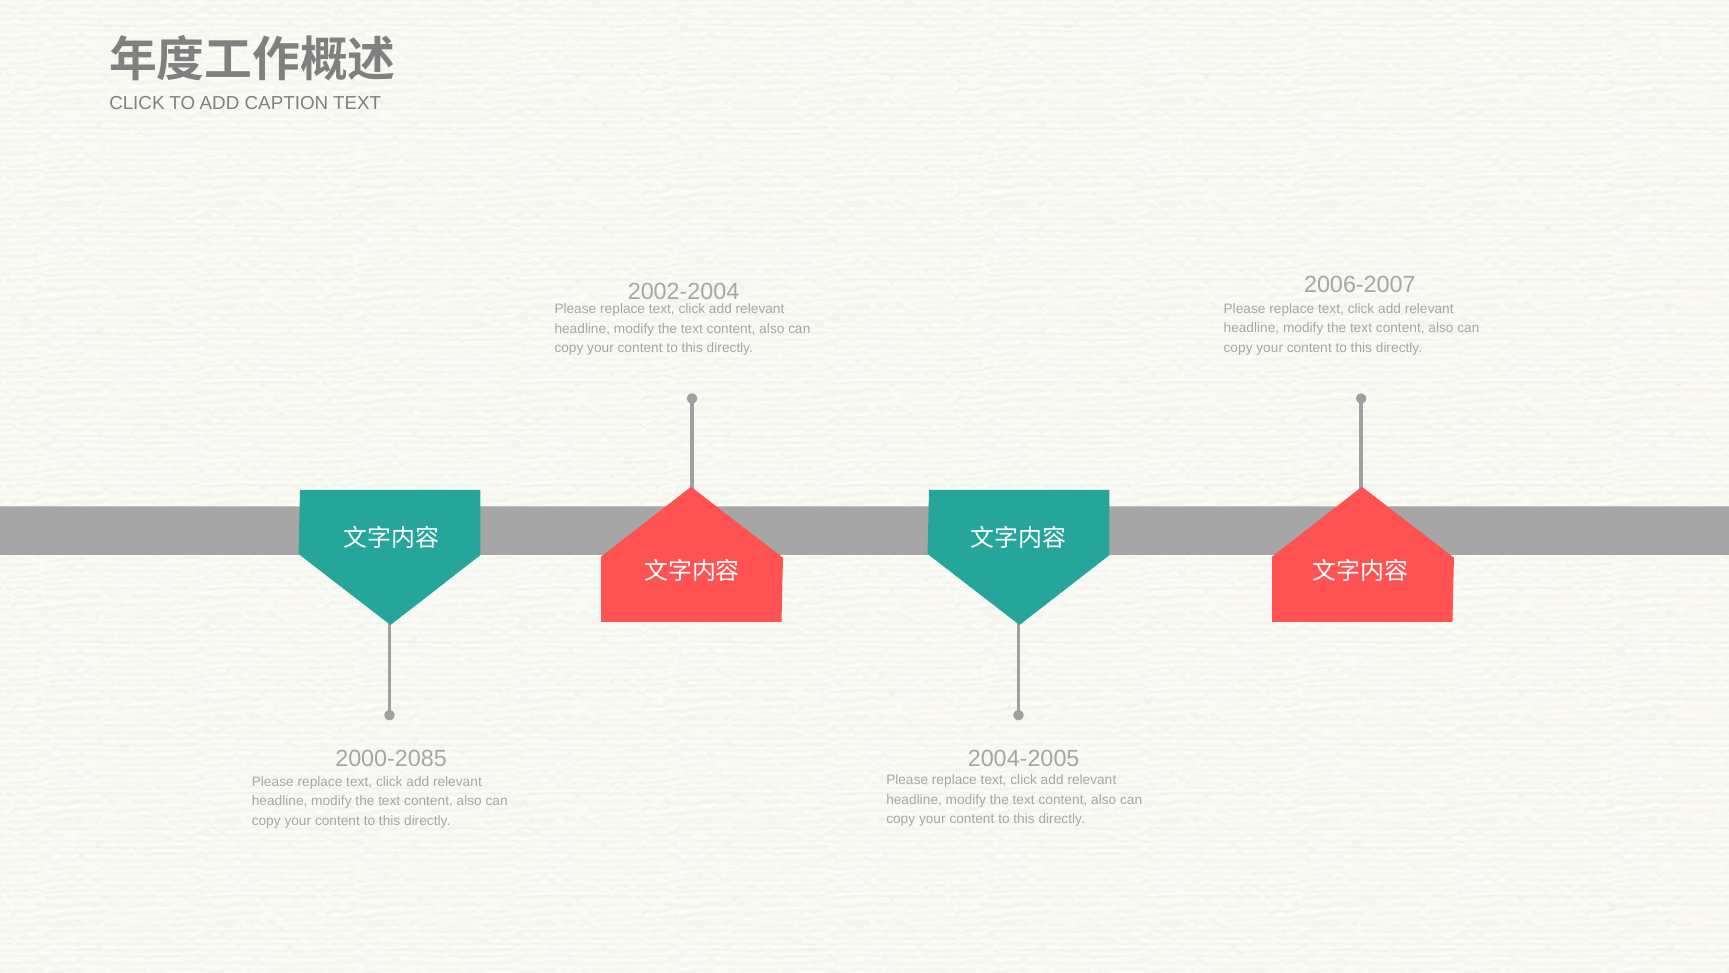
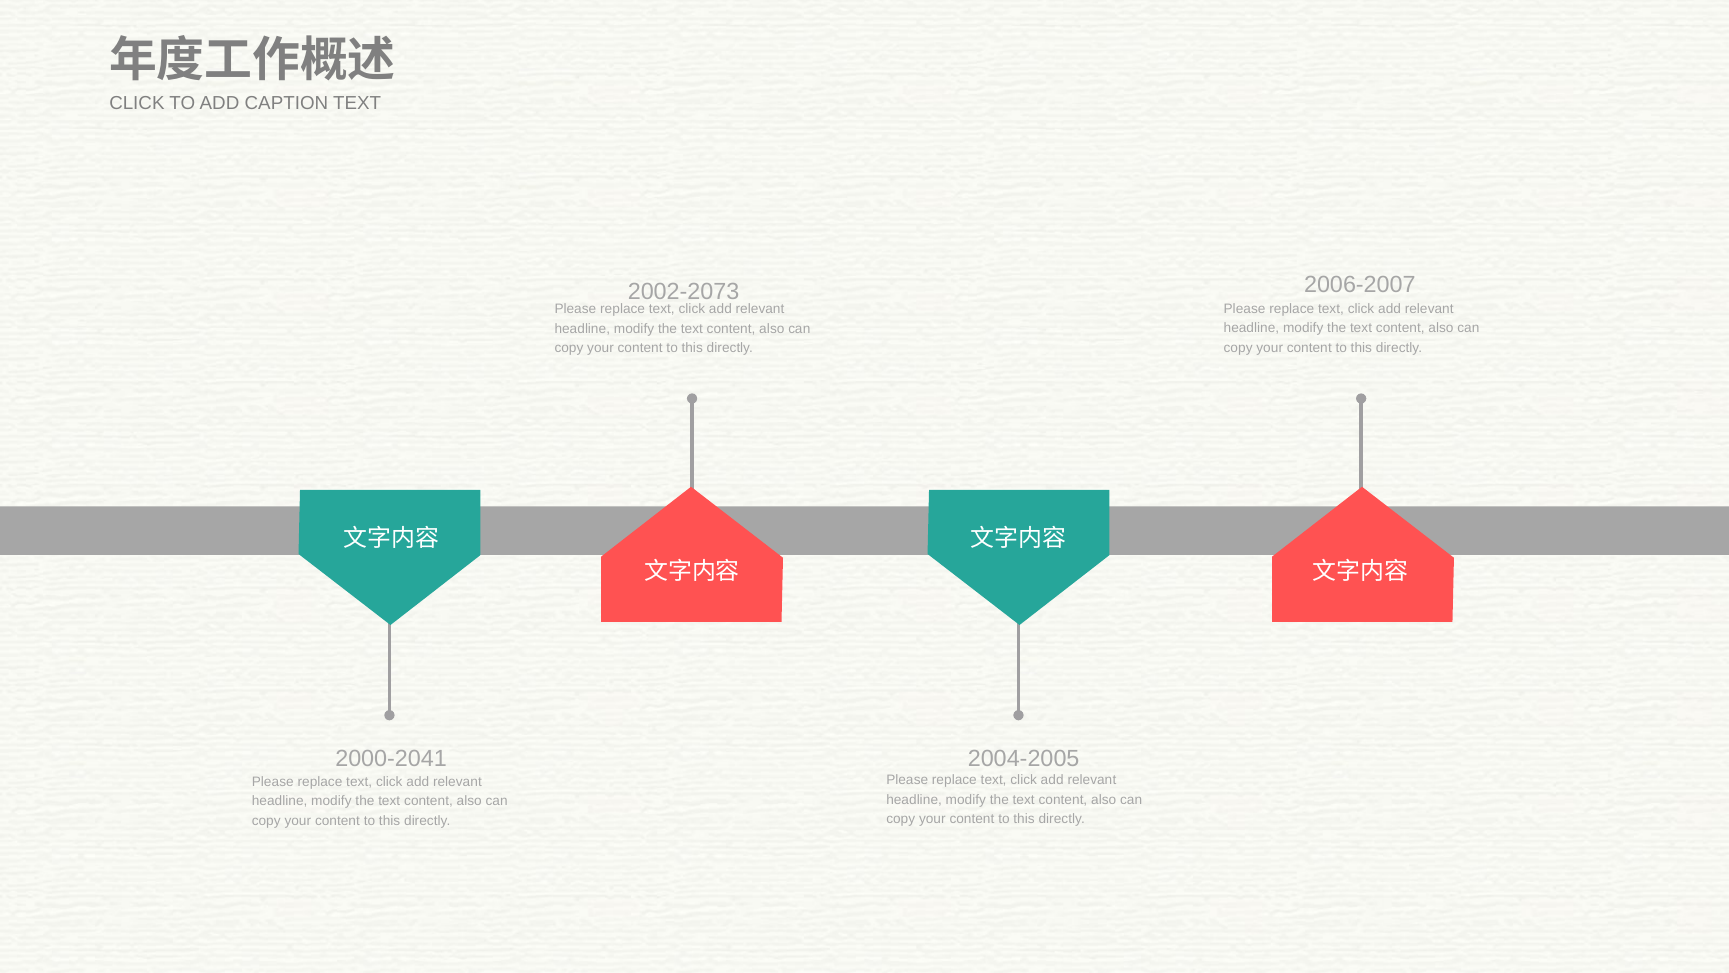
2002-2004: 2002-2004 -> 2002-2073 (684, 292)
2000-2085: 2000-2085 -> 2000-2041 (391, 758)
